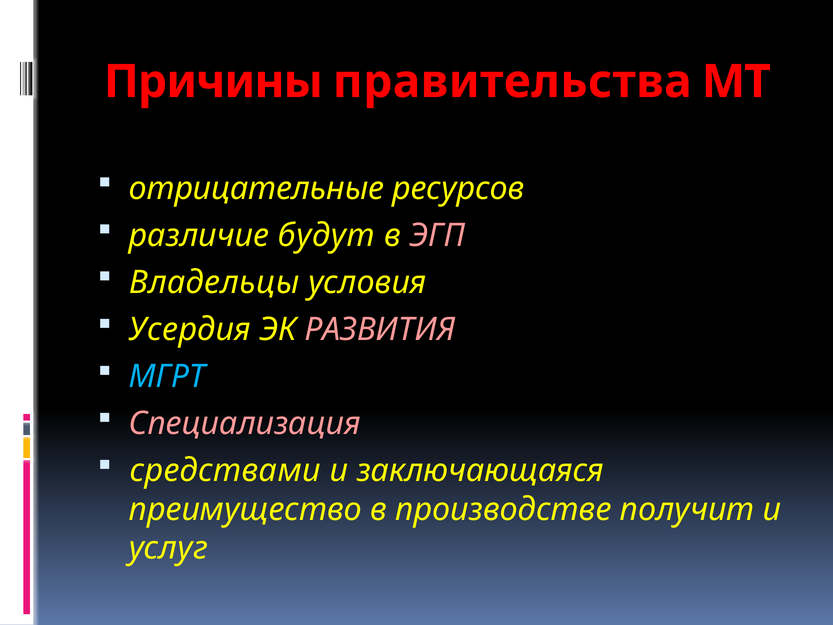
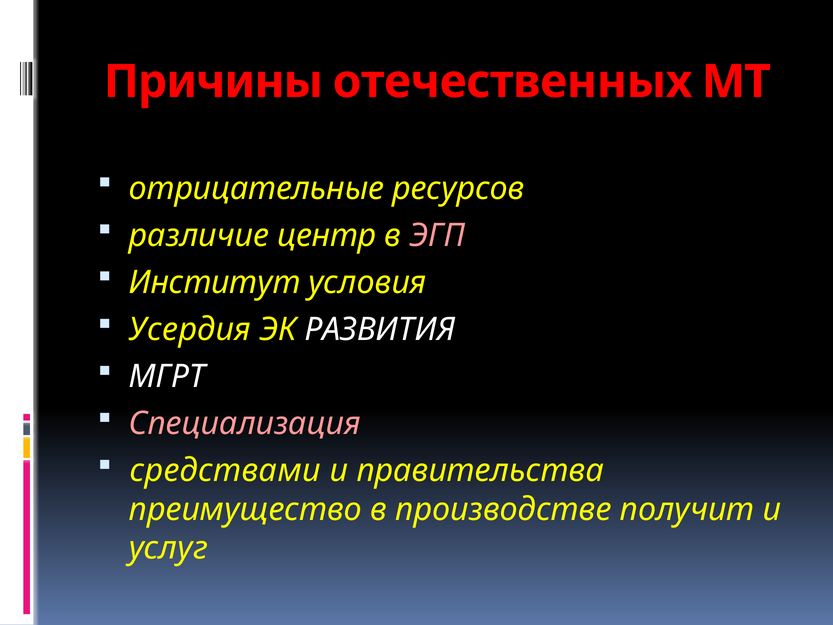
правительства: правительства -> отечественных (513, 82)
будут: будут -> центр (327, 235)
Владельцы: Владельцы -> Институт (215, 282)
РАЗВИТИЯ colour: pink -> white (380, 329)
МГРТ colour: light blue -> white (167, 376)
заключающаяся: заключающаяся -> правительства (480, 470)
